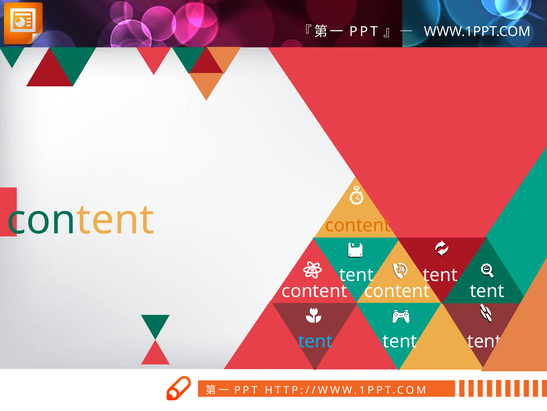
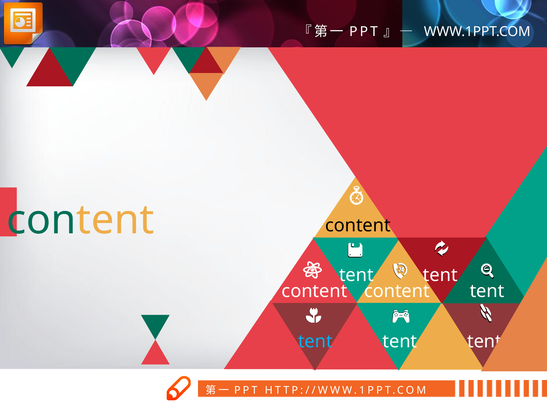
content colour: orange -> black (358, 225)
